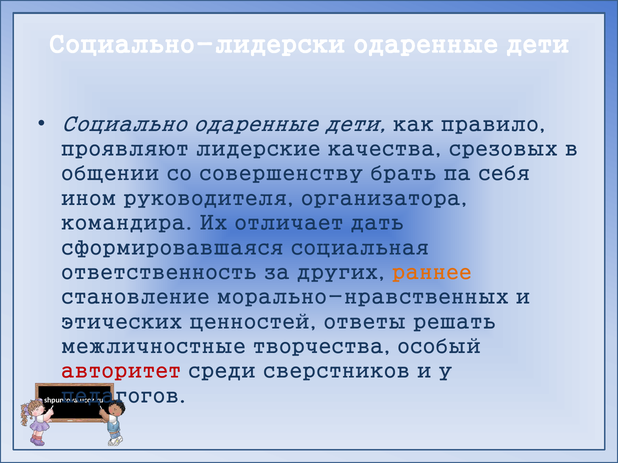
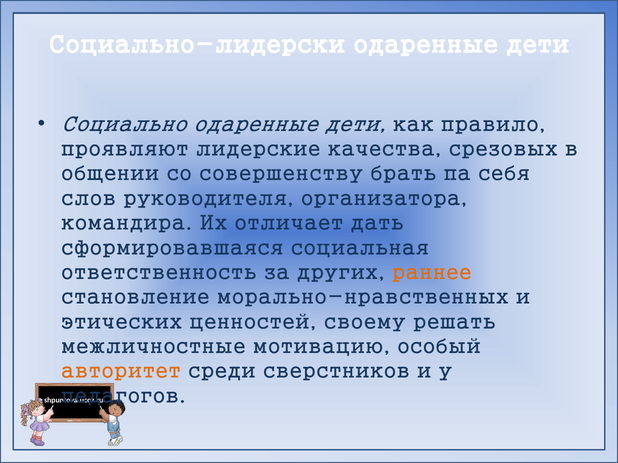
ином: ином -> слов (89, 199)
ответы: ответы -> своему (365, 322)
творчества: творчества -> мотивацию (322, 347)
авторитет colour: red -> orange (121, 372)
